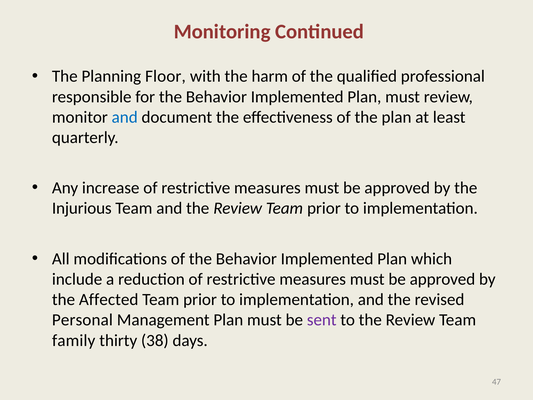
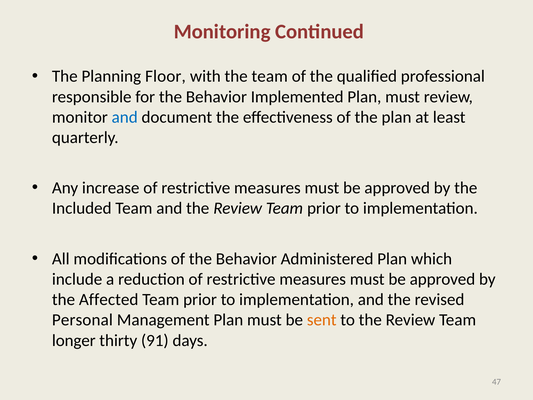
the harm: harm -> team (270, 76)
Injurious: Injurious -> Included (82, 208)
of the Behavior Implemented: Implemented -> Administered (327, 259)
sent colour: purple -> orange (322, 320)
family: family -> longer (74, 340)
38: 38 -> 91 (155, 340)
